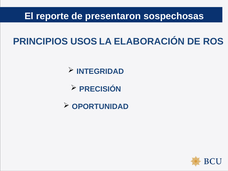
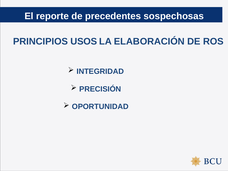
presentaron: presentaron -> precedentes (113, 16)
